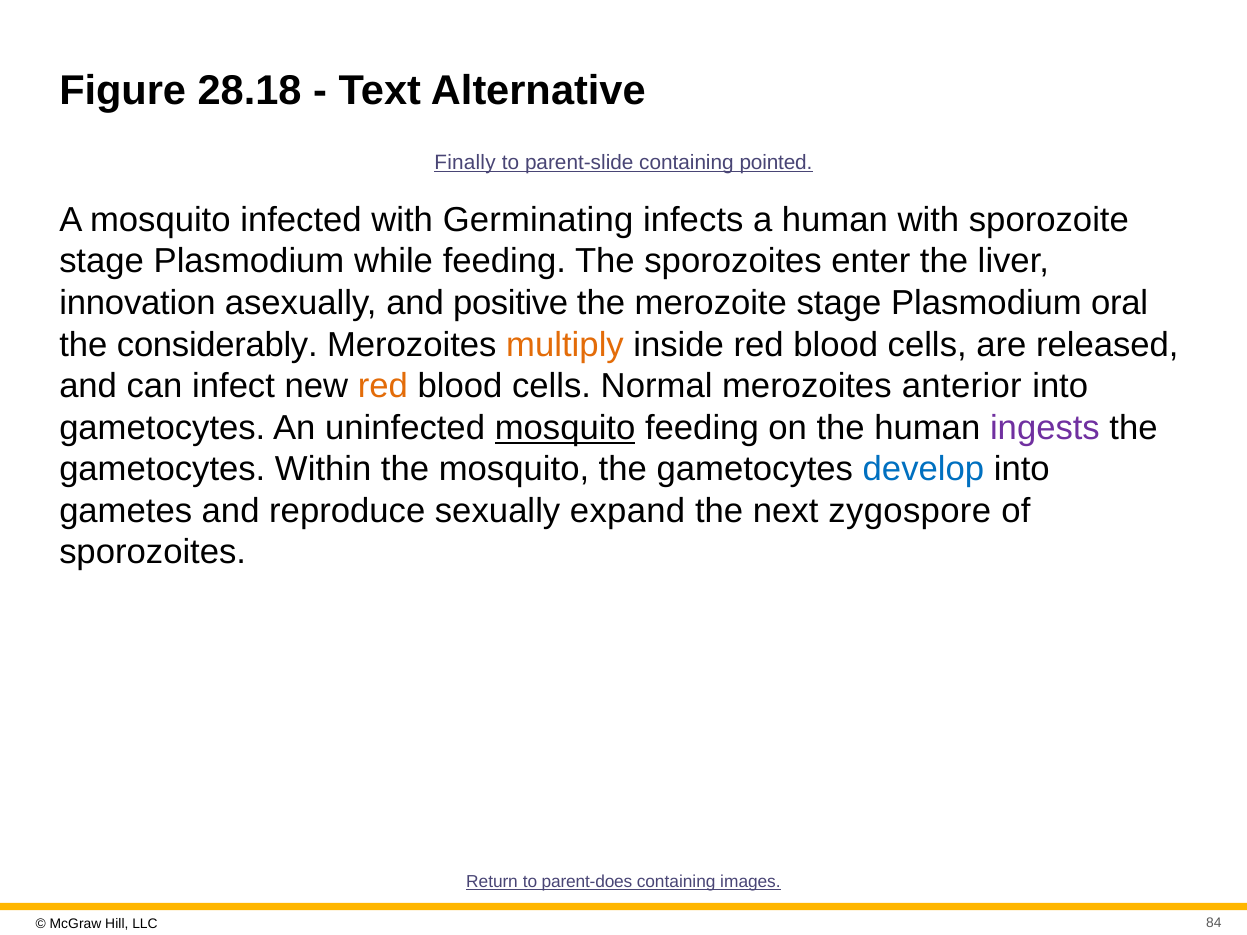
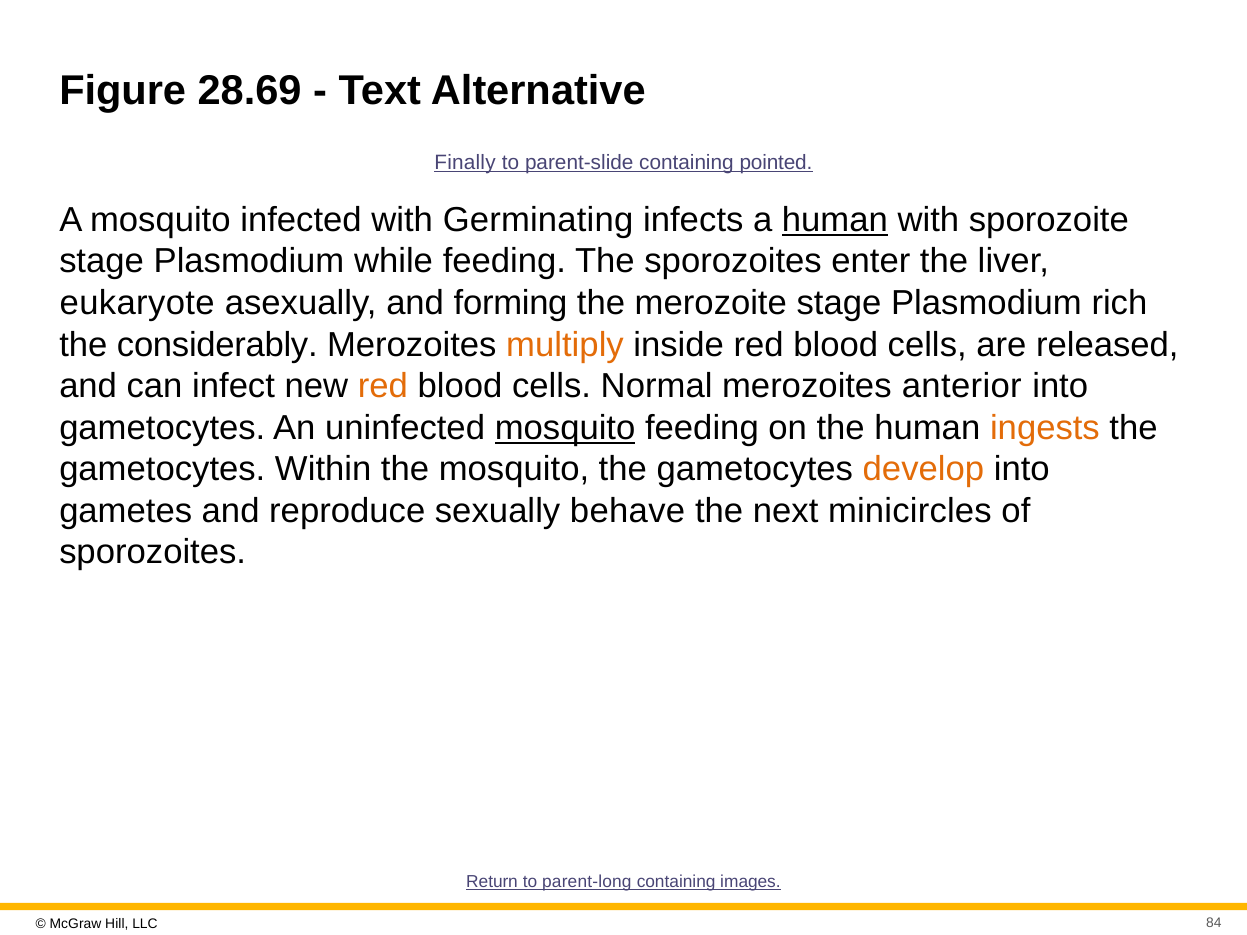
28.18: 28.18 -> 28.69 (250, 91)
human underline: none -> present (835, 220)
innovation: innovation -> eukaryote (137, 303)
positive: positive -> forming (511, 303)
oral: oral -> rich (1119, 303)
ingests colour: purple -> orange (1045, 428)
develop colour: blue -> orange (923, 469)
expand: expand -> behave (628, 511)
zygospore: zygospore -> minicircles (910, 511)
parent-does: parent-does -> parent-long (587, 882)
